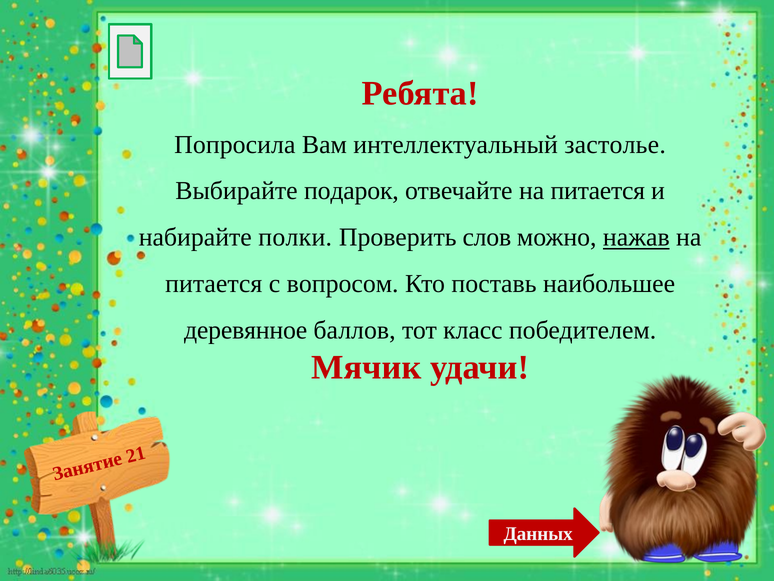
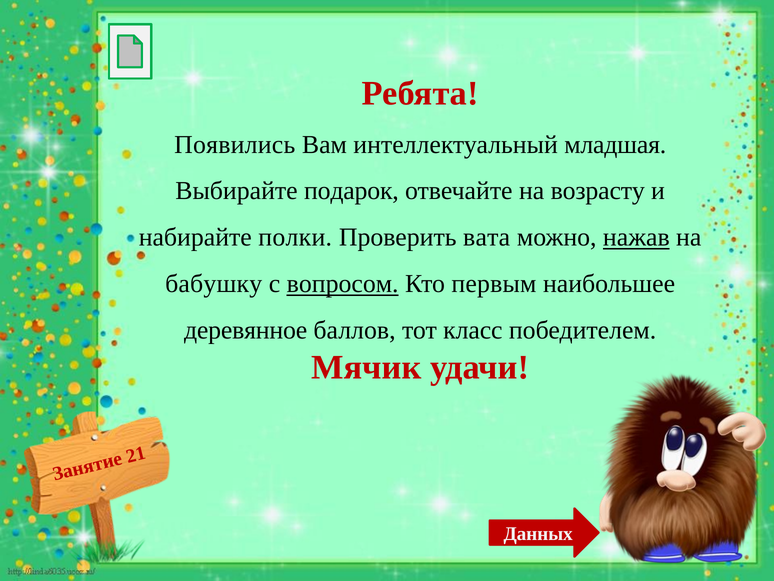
Попросила: Попросила -> Появились (235, 144)
застолье: застолье -> младшая (615, 144)
отвечайте на питается: питается -> возрасту (598, 191)
слов: слов -> вата (487, 237)
питается: питается -> бабушку (214, 284)
вопросом underline: none -> present (343, 284)
поставь: поставь -> первым (494, 284)
